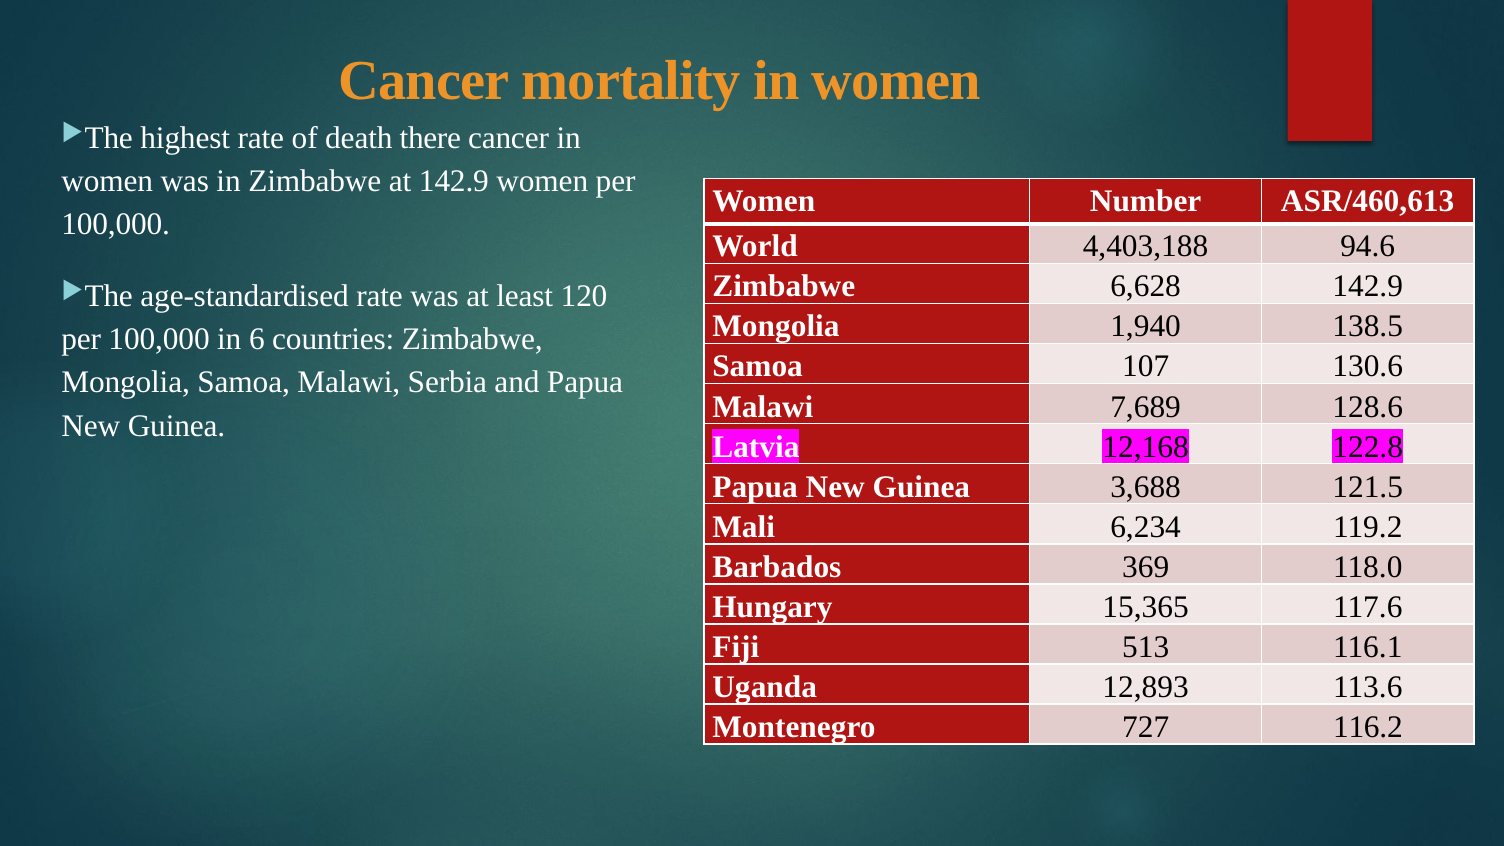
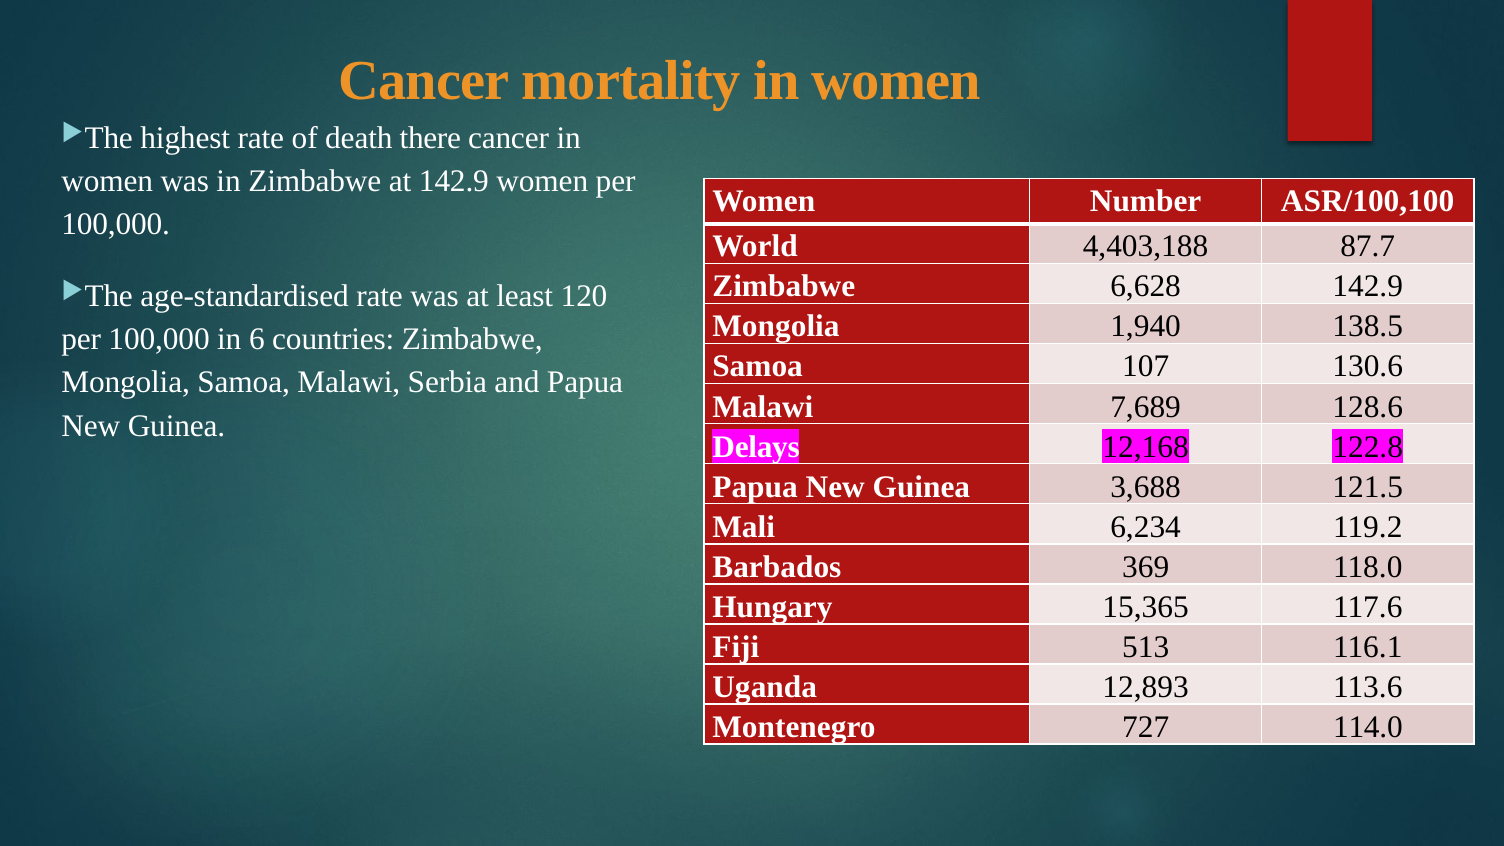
ASR/460,613: ASR/460,613 -> ASR/100,100 (1368, 201)
94.6: 94.6 -> 87.7 (1368, 247)
Latvia: Latvia -> Delays (756, 447)
116.2: 116.2 -> 114.0 (1368, 727)
